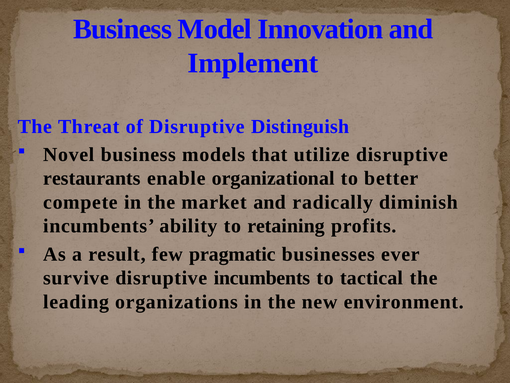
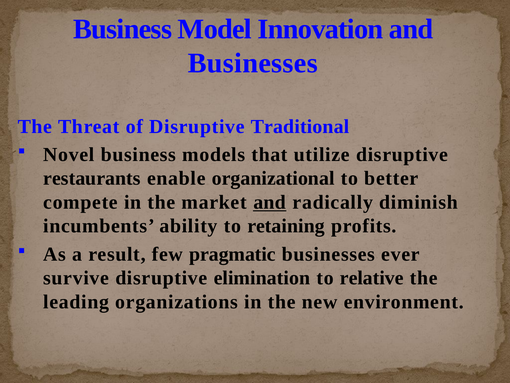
Implement: Implement -> Businesses (253, 63)
Distinguish: Distinguish -> Traditional (300, 126)
and underline: none -> present (270, 202)
disruptive incumbents: incumbents -> elimination (262, 278)
tactical: tactical -> relative (372, 278)
